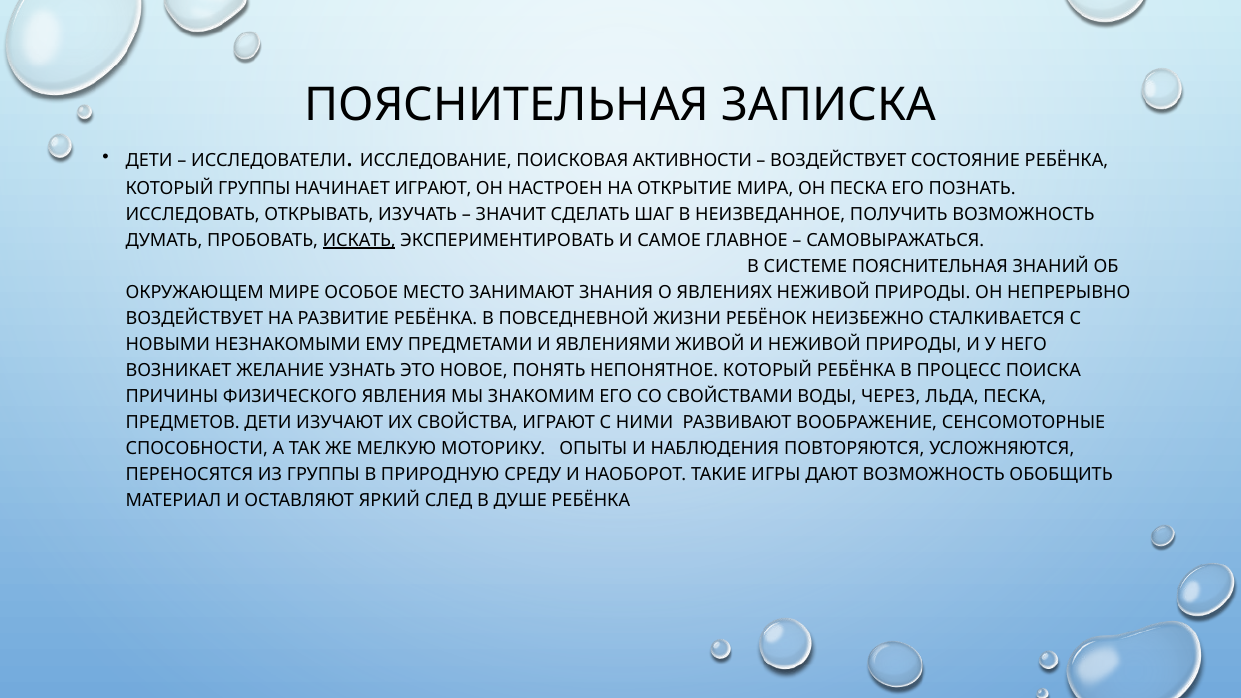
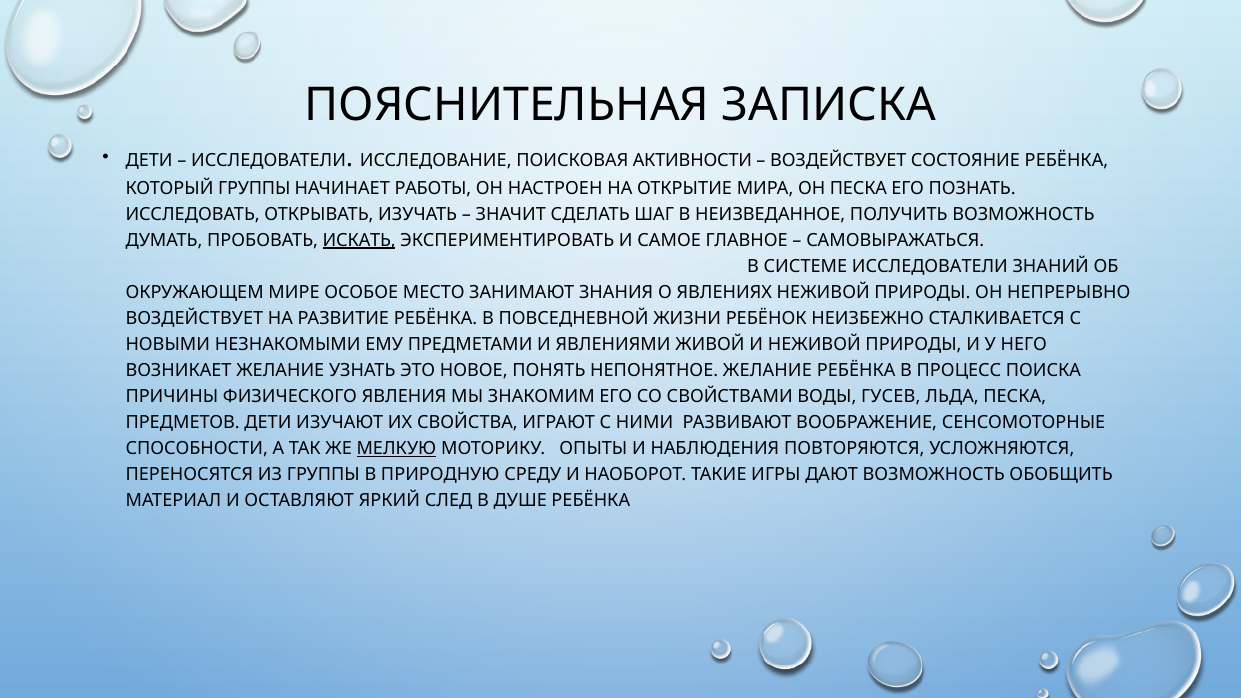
НАЧИНАЕТ ИГРАЮТ: ИГРАЮТ -> РАБОТЫ (433, 188)
СИСТЕМЕ ПОЯСНИТЕЛЬНАЯ: ПОЯСНИТЕЛЬНАЯ -> ИССЛЕДОВАТЕЛИ (930, 266)
НЕПОНЯТНОЕ КОТОРЫЙ: КОТОРЫЙ -> ЖЕЛАНИЕ (767, 370)
ЧЕРЕЗ: ЧЕРЕЗ -> ГУСЕВ (891, 397)
МЕЛКУЮ underline: none -> present (396, 449)
